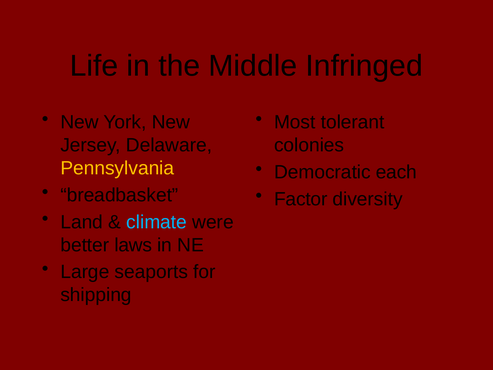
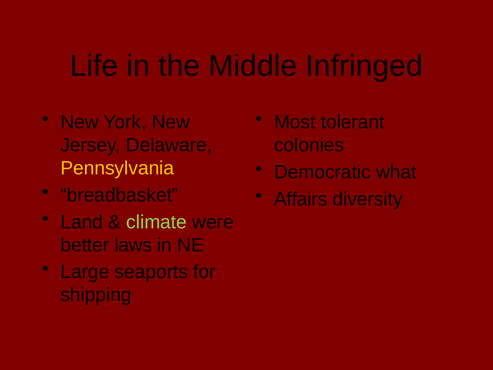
each: each -> what (396, 172)
Factor: Factor -> Affairs (301, 199)
climate colour: light blue -> light green (157, 222)
